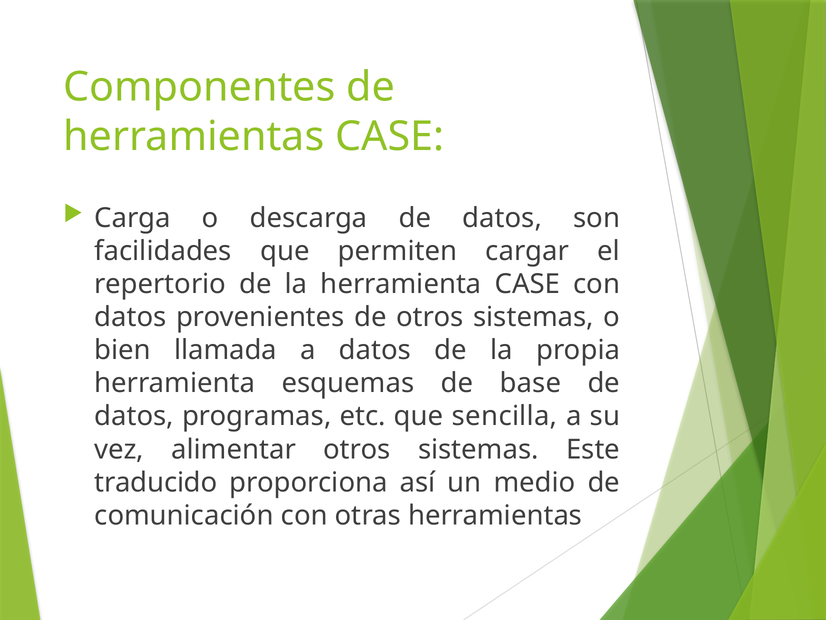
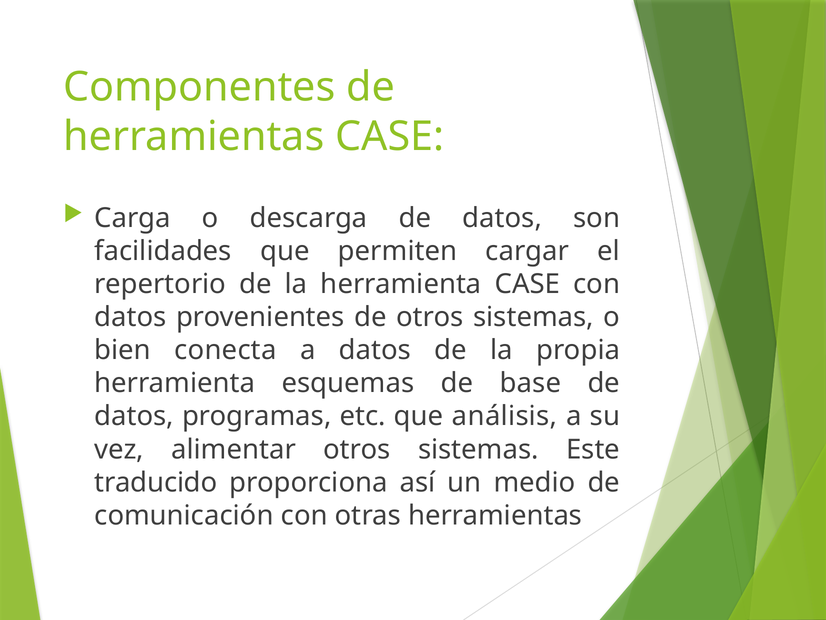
llamada: llamada -> conecta (225, 350)
sencilla: sencilla -> análisis (505, 416)
